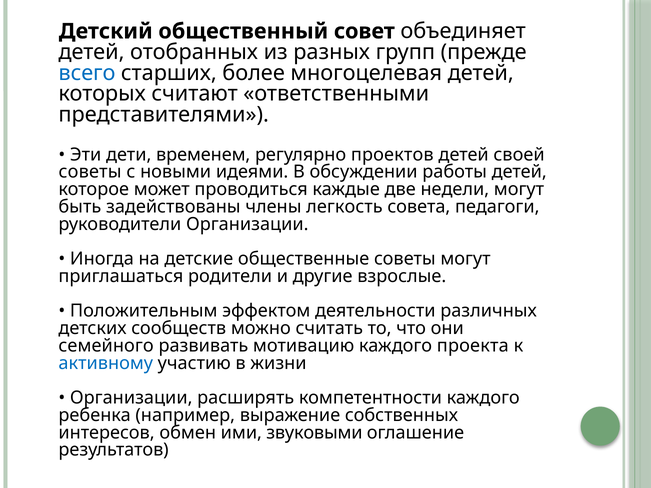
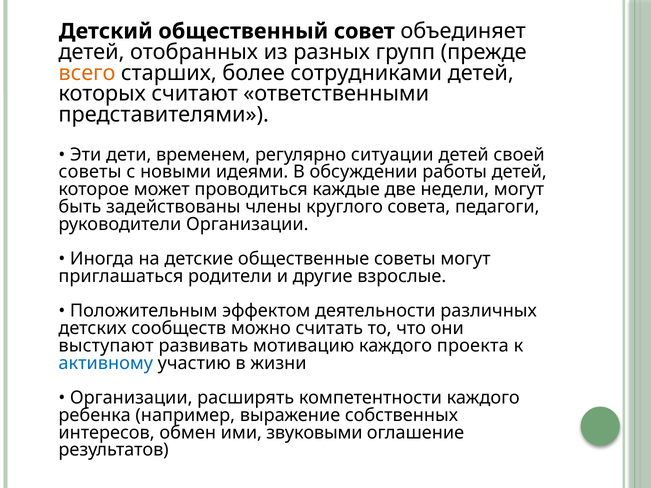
всего colour: blue -> orange (87, 73)
многоцелевая: многоцелевая -> сотрудниками (366, 73)
проектов: проектов -> ситуации (392, 155)
легкость: легкость -> круглого (345, 207)
семейного: семейного -> выступают (106, 346)
